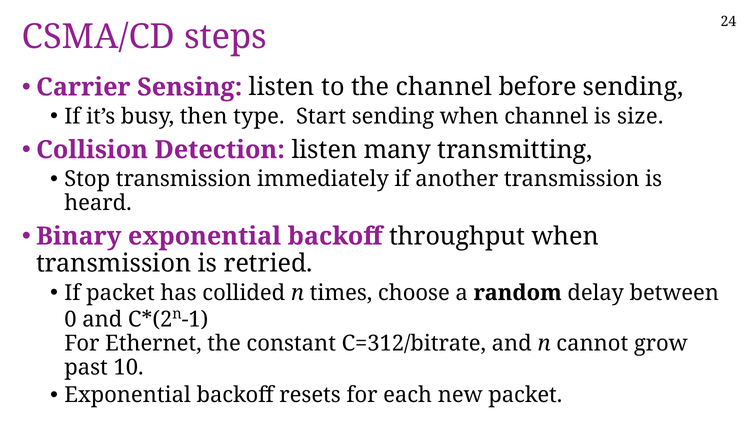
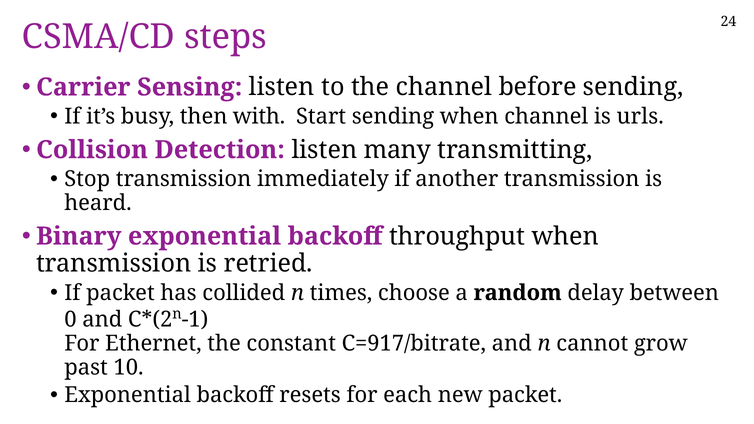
type: type -> with (259, 117)
size: size -> urls (640, 117)
C=312/bitrate: C=312/bitrate -> C=917/bitrate (414, 344)
